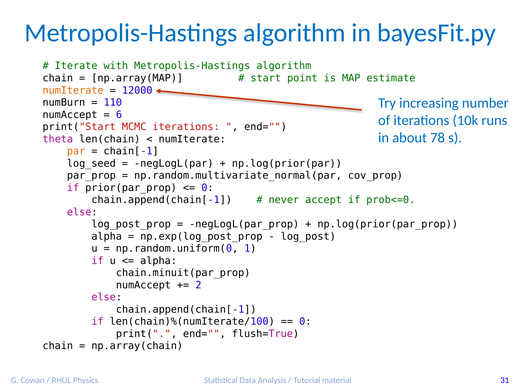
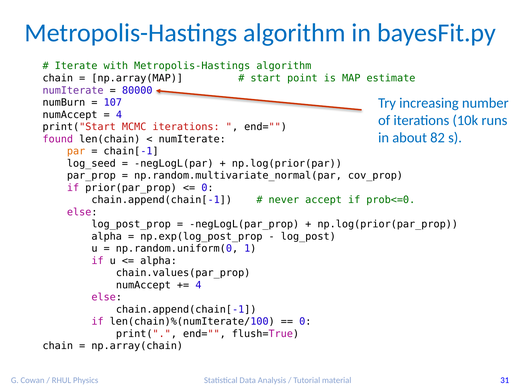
numIterate colour: orange -> purple (73, 90)
12000: 12000 -> 80000 (137, 90)
110: 110 -> 107 (113, 102)
6: 6 -> 4 (119, 115)
78: 78 -> 82 (438, 138)
theta: theta -> found (58, 139)
chain.minuit(par_prop: chain.minuit(par_prop -> chain.values(par_prop (183, 273)
2: 2 -> 4 (198, 285)
